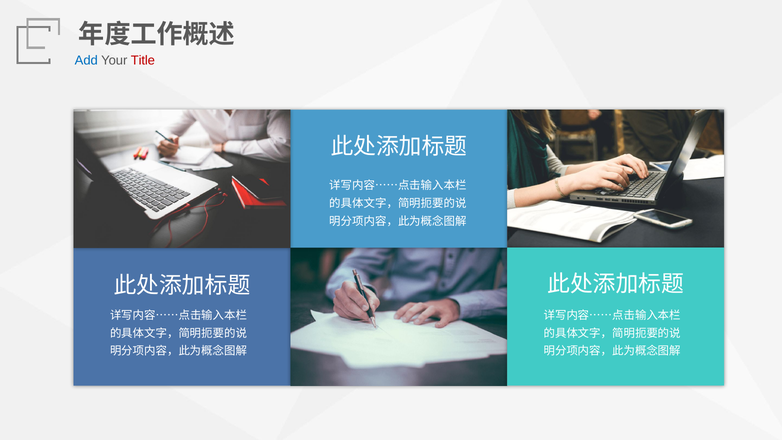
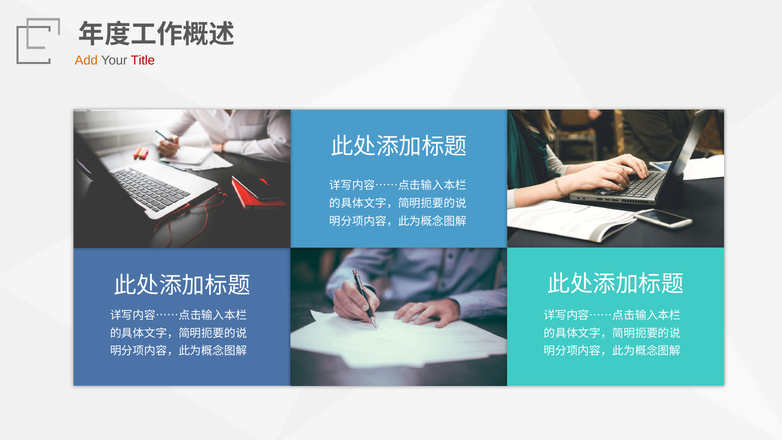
Add colour: blue -> orange (86, 60)
